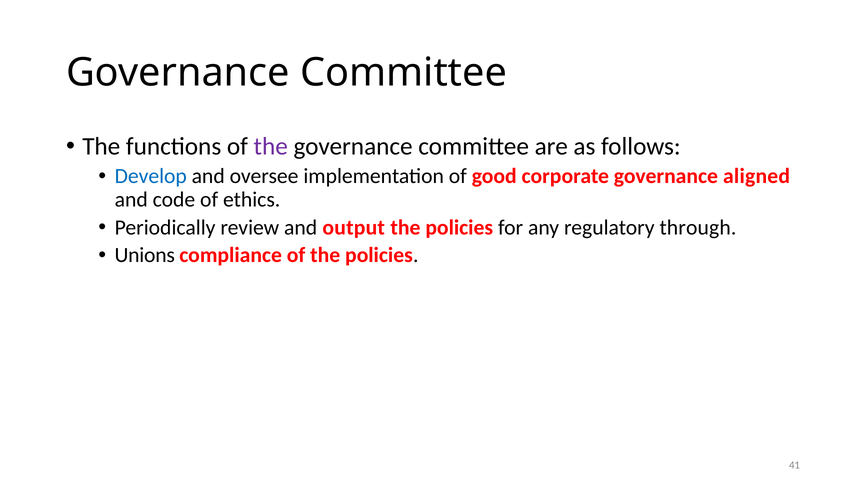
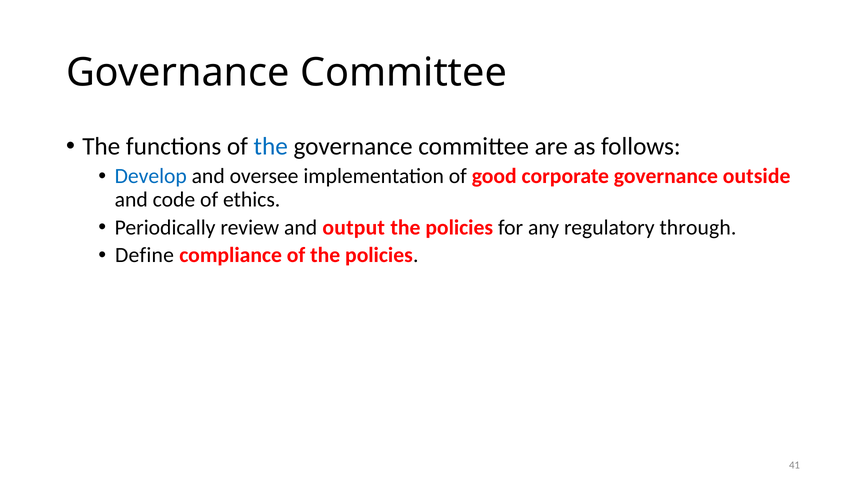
the colour: purple -> blue (271, 146)
aligned: aligned -> outside (757, 176)
Unions: Unions -> Define (145, 255)
